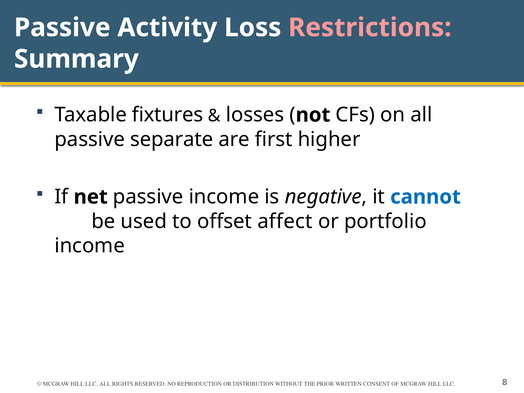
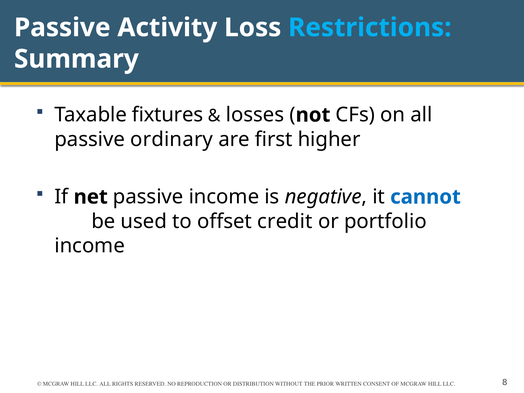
Restrictions colour: pink -> light blue (370, 28)
separate: separate -> ordinary (172, 139)
affect: affect -> credit (285, 221)
